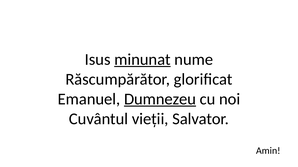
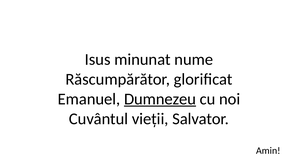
minunat underline: present -> none (142, 60)
